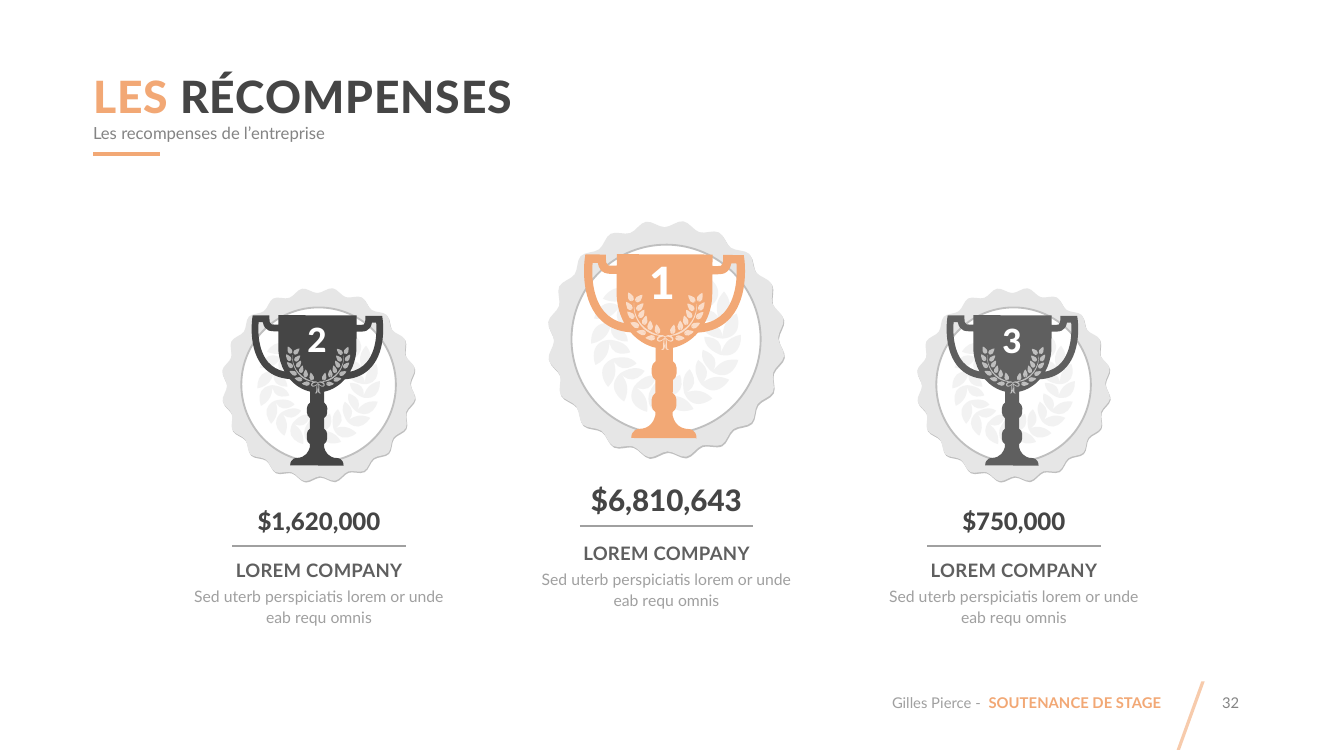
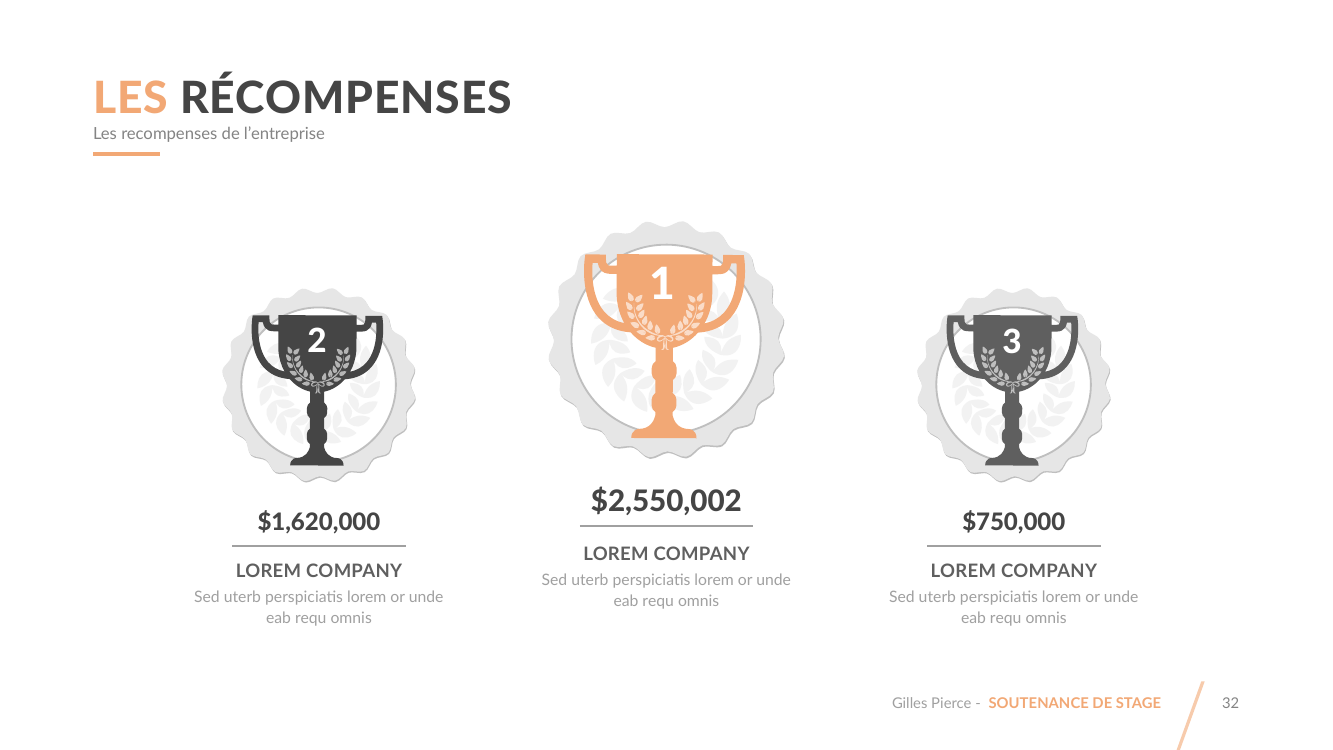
$6,810,643: $6,810,643 -> $2,550,002 (666, 502)
